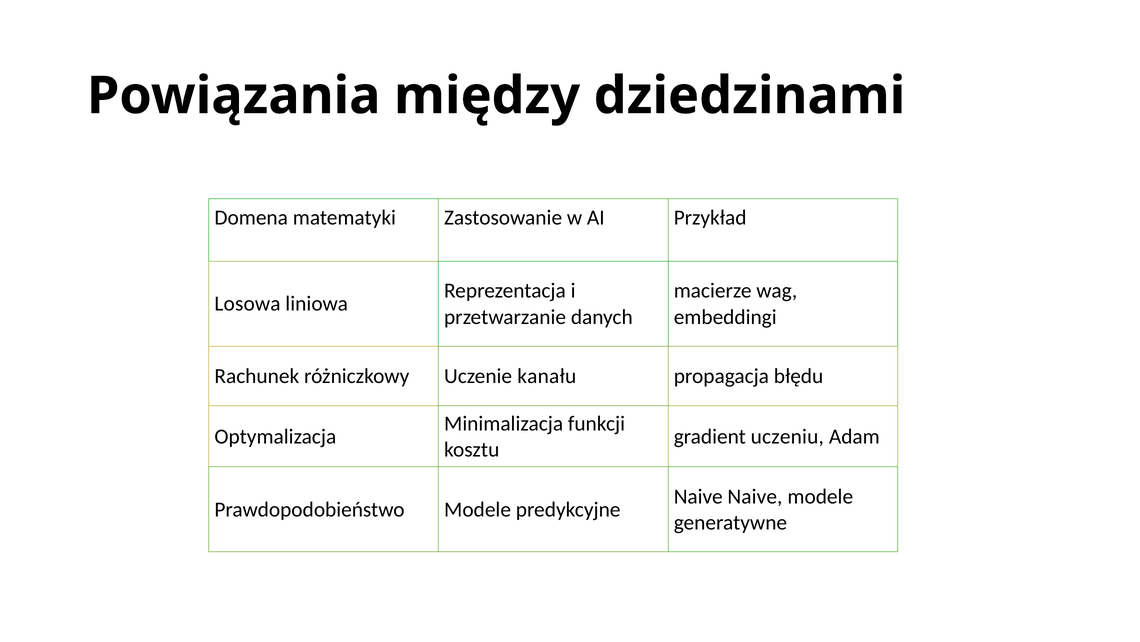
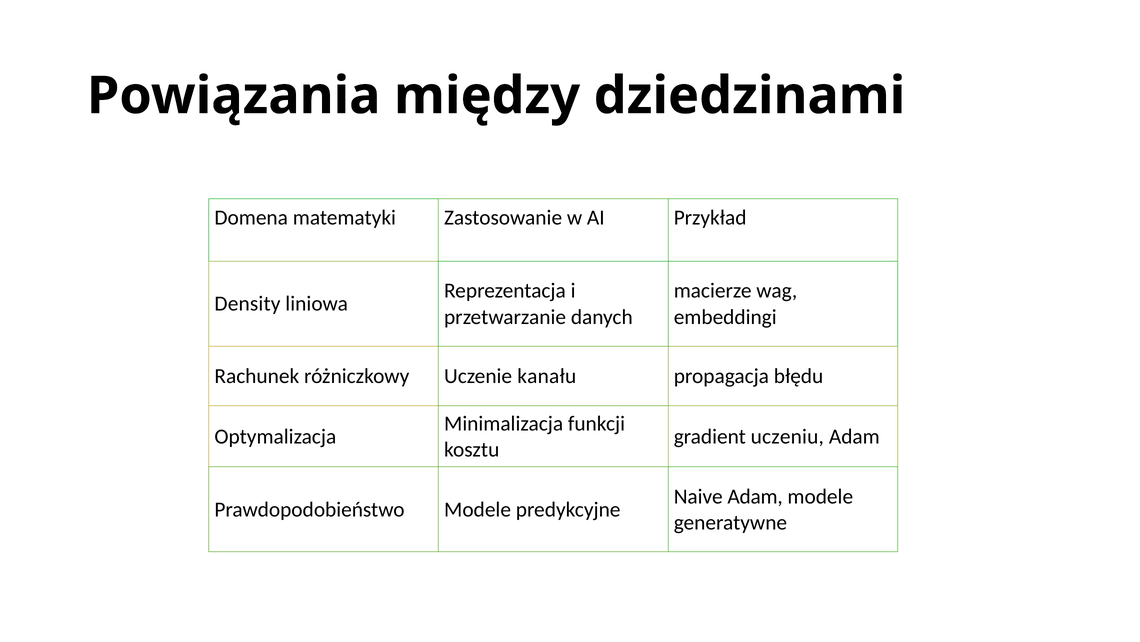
Losowa: Losowa -> Density (248, 304)
Naive Naive: Naive -> Adam (755, 496)
